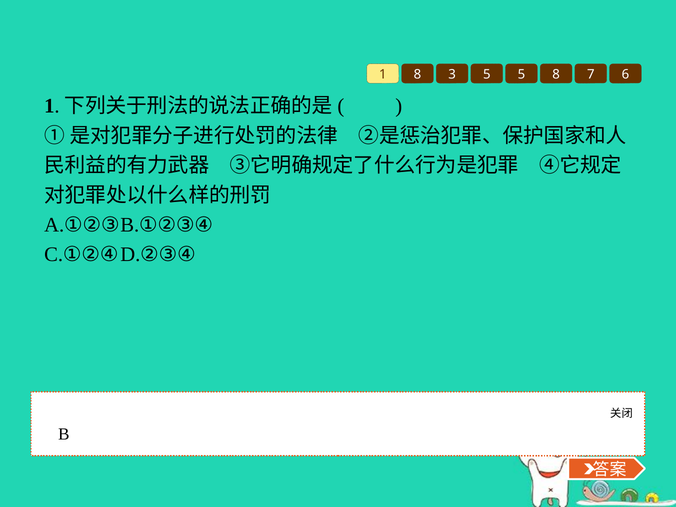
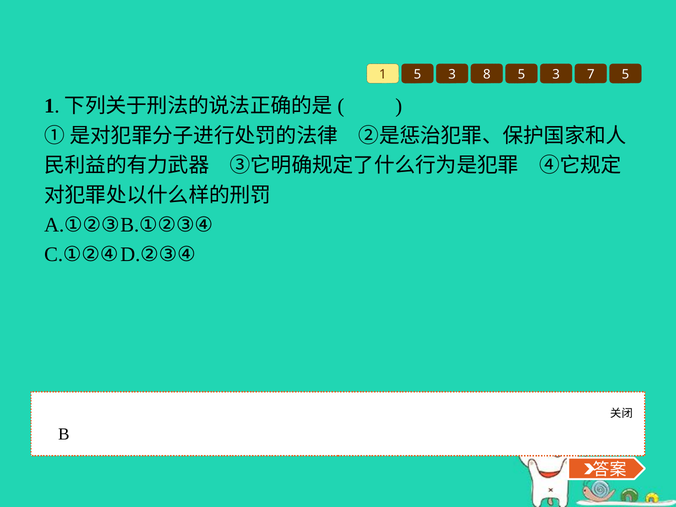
1 8: 8 -> 5 (417, 74)
3 5: 5 -> 8 (487, 74)
8: 8 -> 3 (556, 74)
7 6: 6 -> 5 (625, 74)
